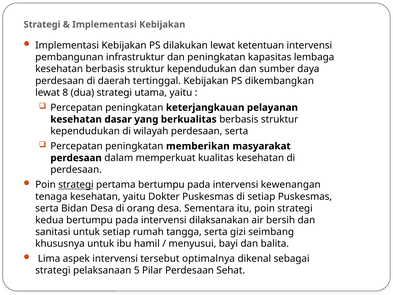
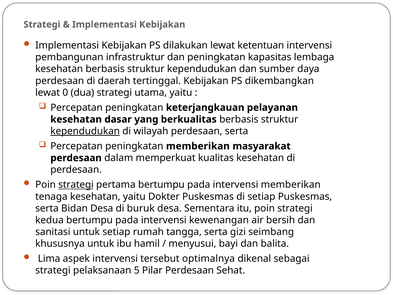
8: 8 -> 0 (65, 93)
kependudukan underline: none -> present (85, 131)
intervensi kewenangan: kewenangan -> memberikan (291, 185)
orang: orang -> buruk (141, 208)
dilaksanakan: dilaksanakan -> kewenangan (219, 220)
